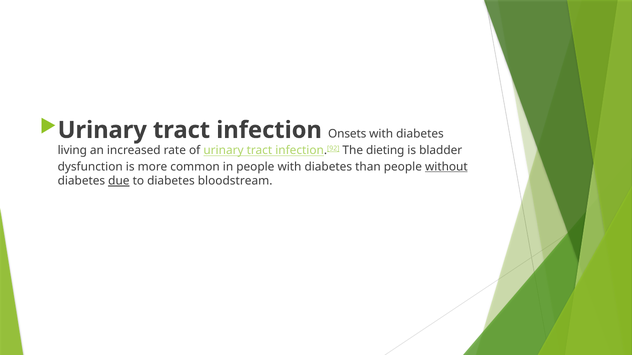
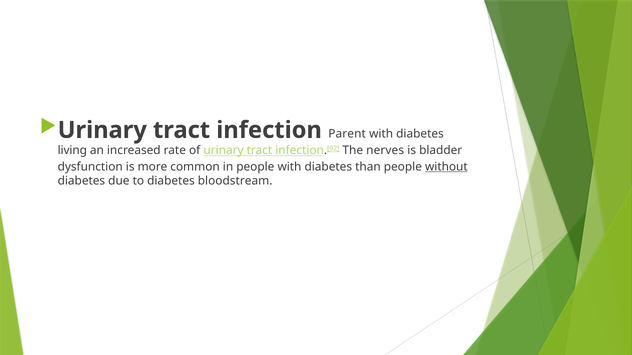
Onsets: Onsets -> Parent (347, 134)
dieting: dieting -> nerves (385, 151)
due underline: present -> none (119, 181)
